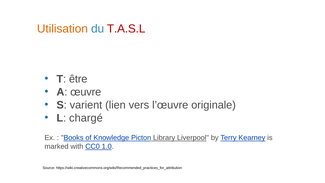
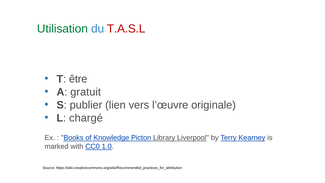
Utilisation colour: orange -> green (62, 29)
œuvre: œuvre -> gratuit (86, 92)
varient: varient -> publier (86, 105)
